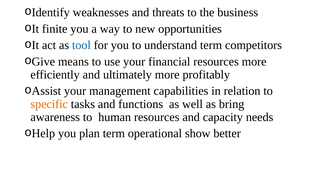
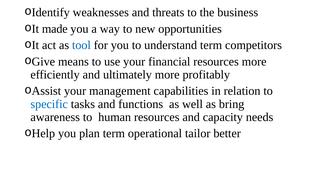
finite: finite -> made (55, 29)
specific colour: orange -> blue (49, 104)
show: show -> tailor (198, 133)
